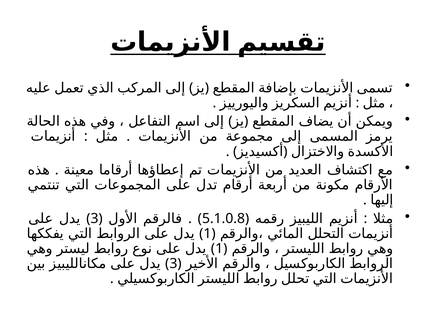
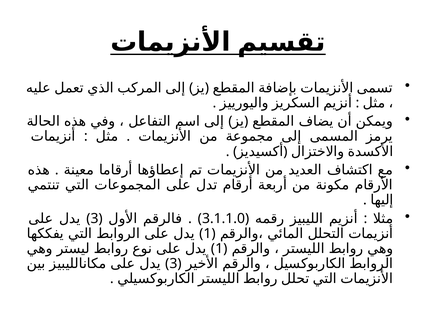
5.1.0.8: 5.1.0.8 -> 3.1.1.0 (224, 219)
